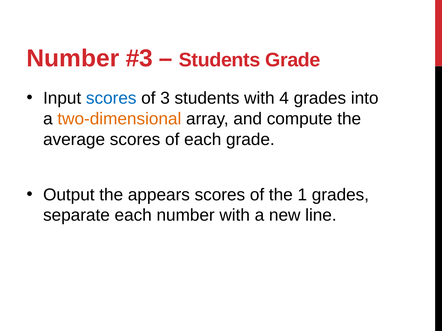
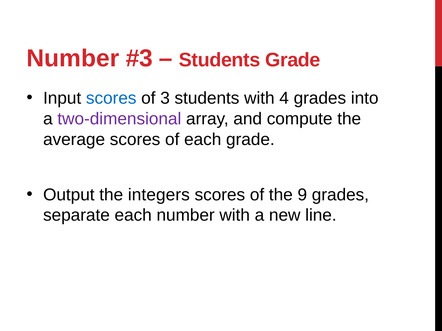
two-dimensional colour: orange -> purple (119, 119)
appears: appears -> integers (159, 195)
1: 1 -> 9 (302, 195)
